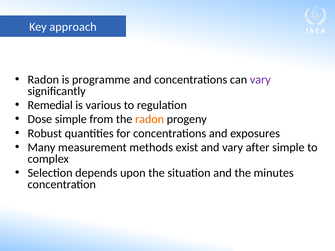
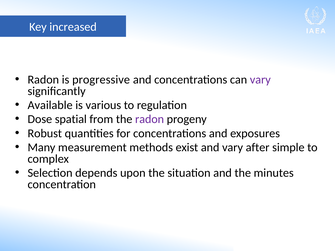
approach: approach -> increased (73, 27)
programme: programme -> progressive (101, 80)
Remedial: Remedial -> Available (50, 105)
Dose simple: simple -> spatial (71, 119)
radon colour: orange -> purple (150, 119)
